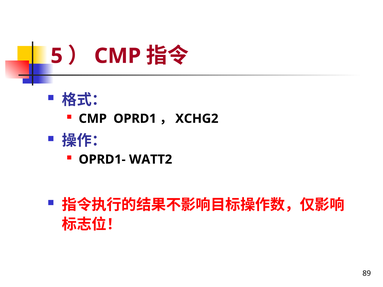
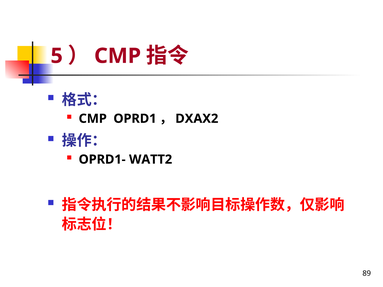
XCHG2: XCHG2 -> DXAX2 (197, 119)
